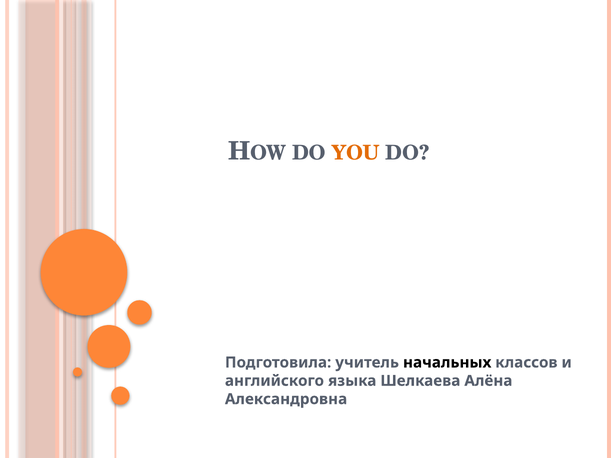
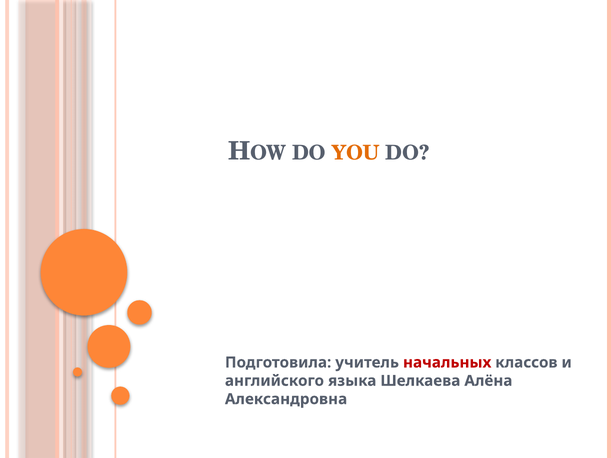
начальных colour: black -> red (447, 363)
